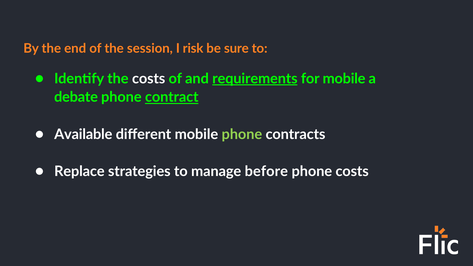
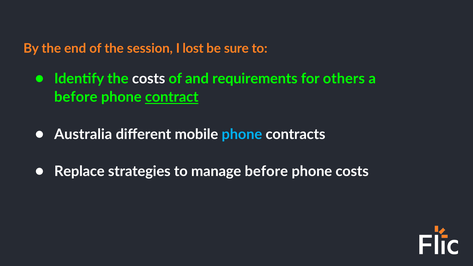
risk: risk -> lost (193, 48)
requirements underline: present -> none (255, 79)
for mobile: mobile -> others (344, 79)
debate: debate -> before (76, 97)
Available: Available -> Australia (83, 134)
phone colour: light green -> light blue (242, 134)
